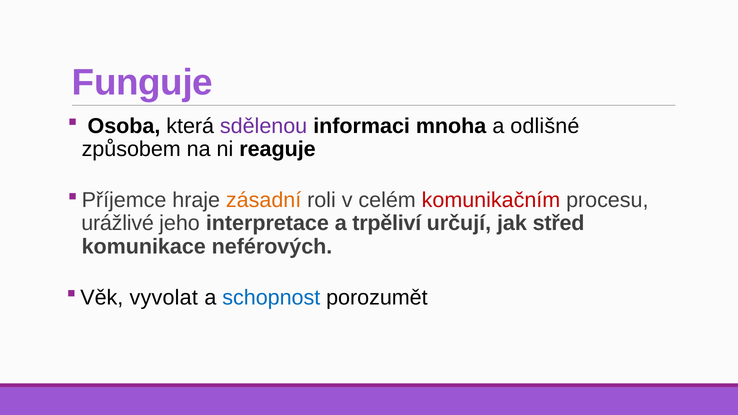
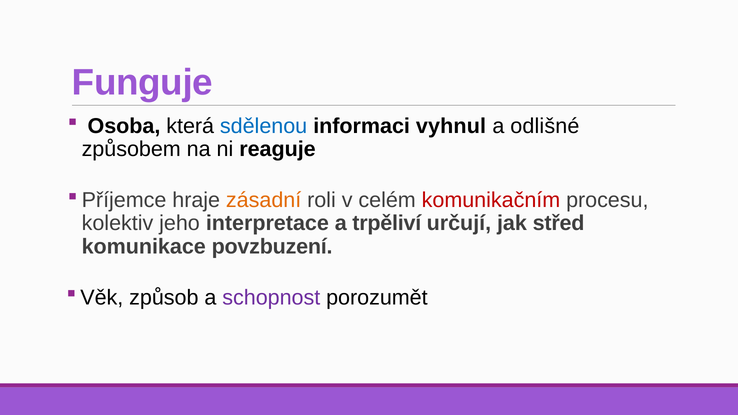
sdělenou colour: purple -> blue (264, 126)
mnoha: mnoha -> vyhnul (451, 126)
urážlivé: urážlivé -> kolektiv (117, 223)
neférových: neférových -> povzbuzení (272, 247)
vyvolat: vyvolat -> způsob (164, 298)
schopnost colour: blue -> purple (271, 298)
